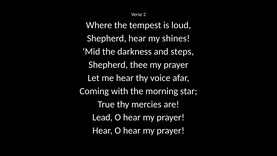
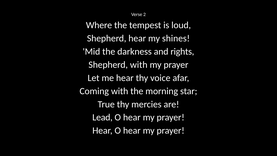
steps: steps -> rights (182, 51)
Shepherd thee: thee -> with (139, 65)
